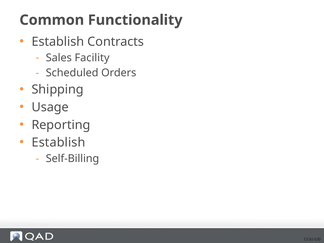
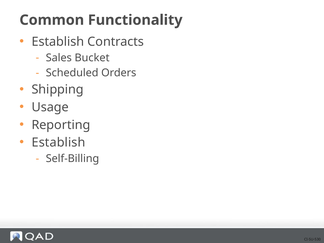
Facility: Facility -> Bucket (92, 58)
